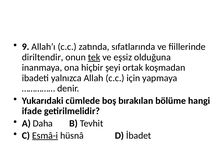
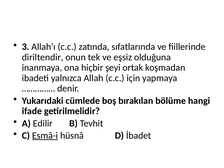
9: 9 -> 3 (26, 47)
tek underline: present -> none (94, 57)
Daha: Daha -> Edilir (43, 123)
